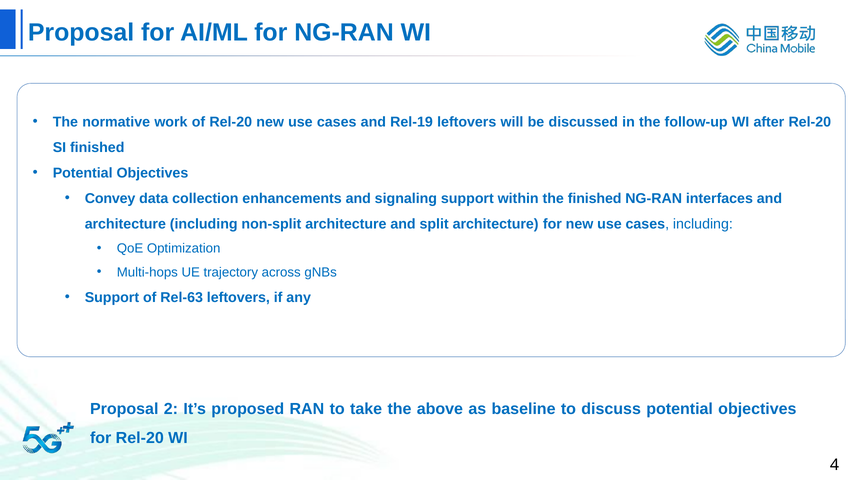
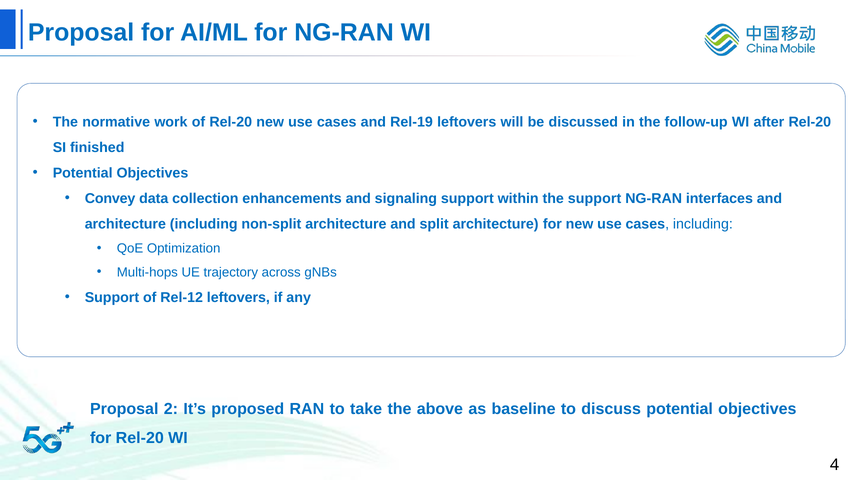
the finished: finished -> support (595, 199)
Rel-63: Rel-63 -> Rel-12 (182, 298)
